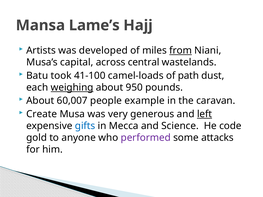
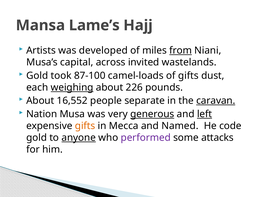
central: central -> invited (144, 62)
Batu: Batu -> Gold (37, 76)
41-100: 41-100 -> 87-100 (90, 76)
of path: path -> gifts (188, 76)
950: 950 -> 226 (134, 88)
60,007: 60,007 -> 16,552 (72, 101)
example: example -> separate (145, 101)
caravan underline: none -> present (216, 101)
Create: Create -> Nation (42, 114)
generous underline: none -> present (152, 114)
gifts colour: blue -> orange (85, 126)
Science: Science -> Named (180, 126)
anyone underline: none -> present (79, 138)
